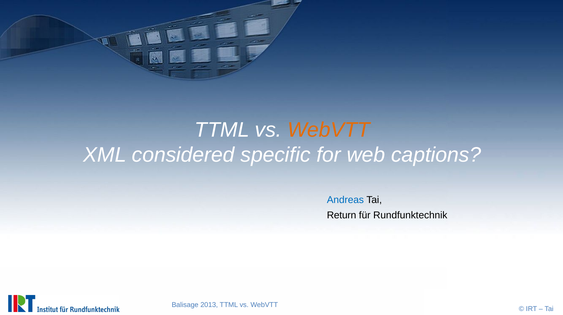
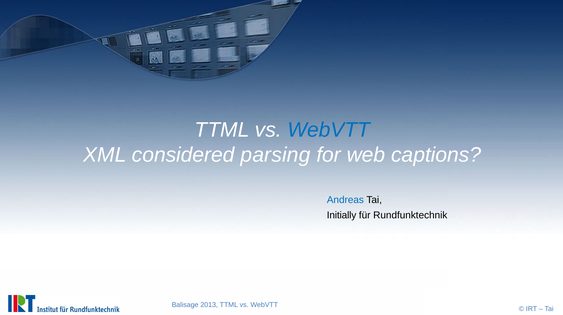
WebVTT colour: orange -> blue (329, 130)
specific: specific -> parsing (275, 155)
Return: Return -> Initially (342, 216)
